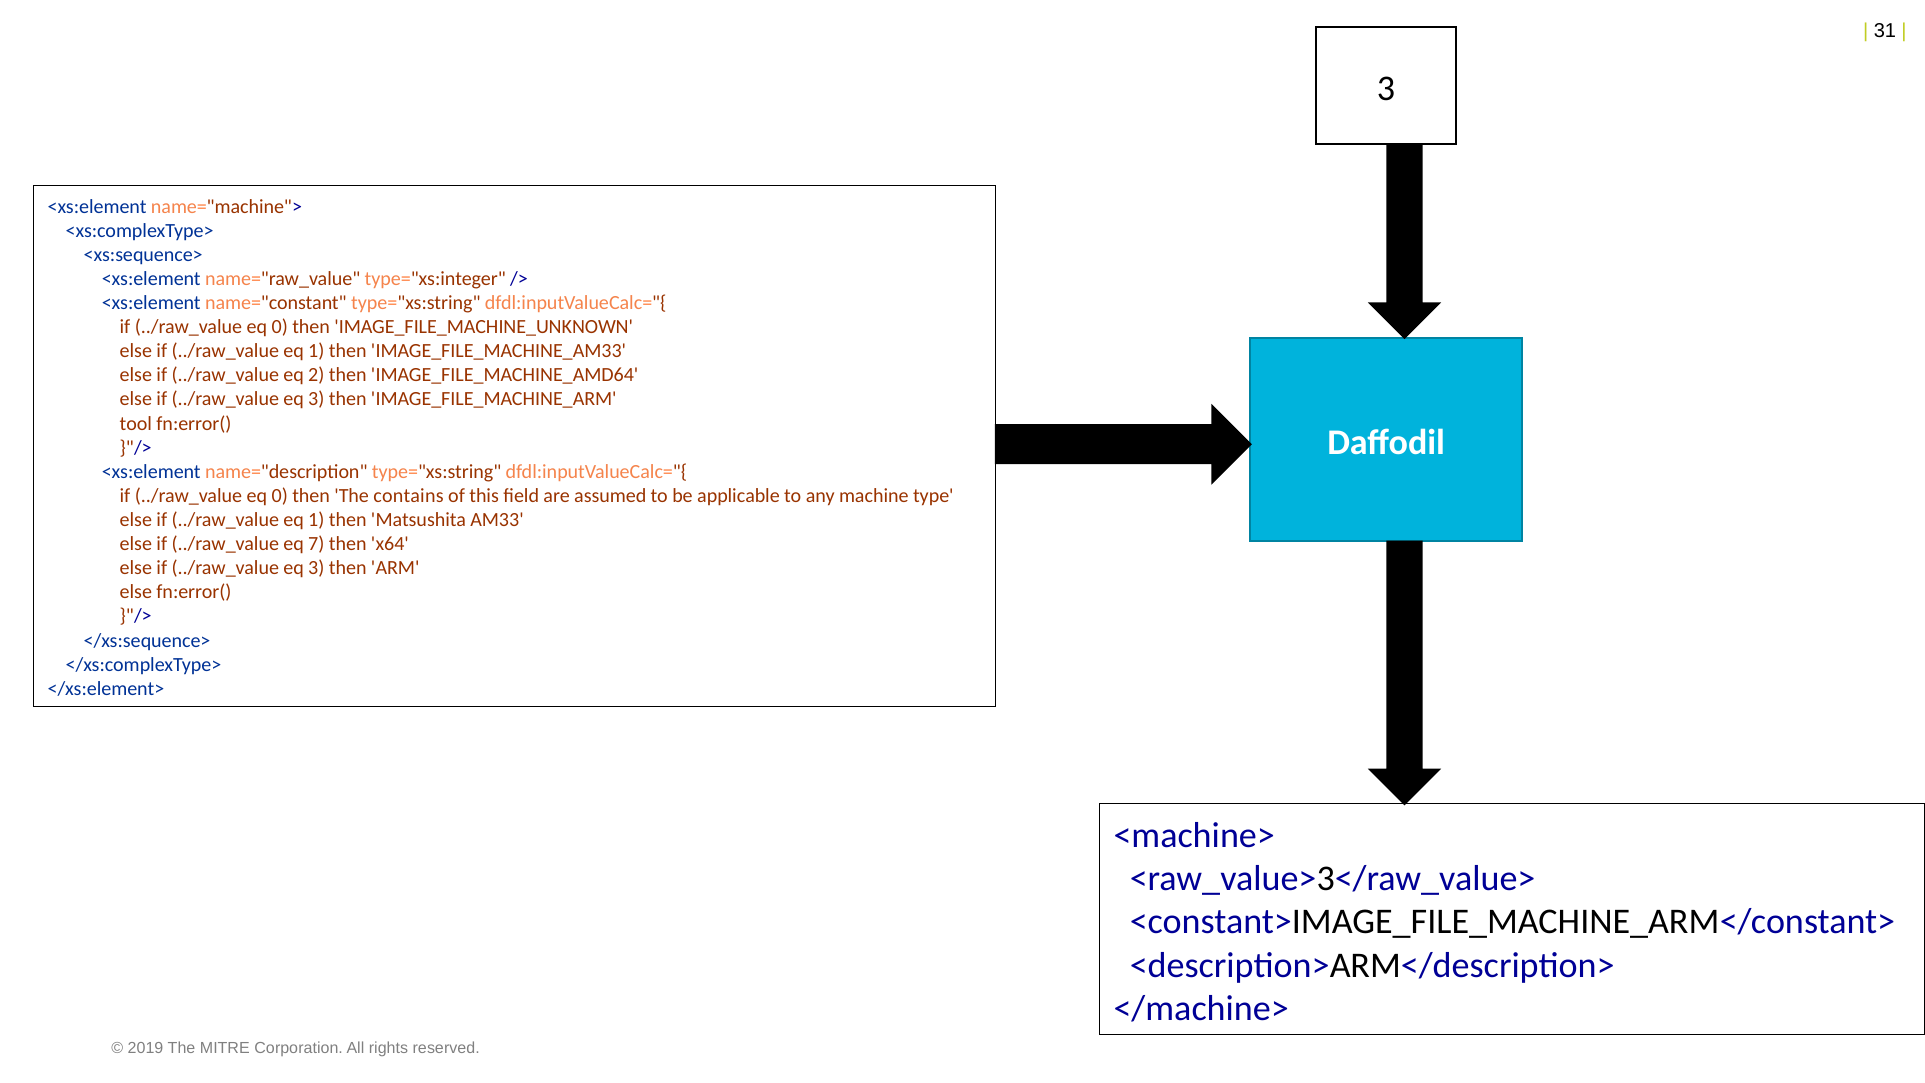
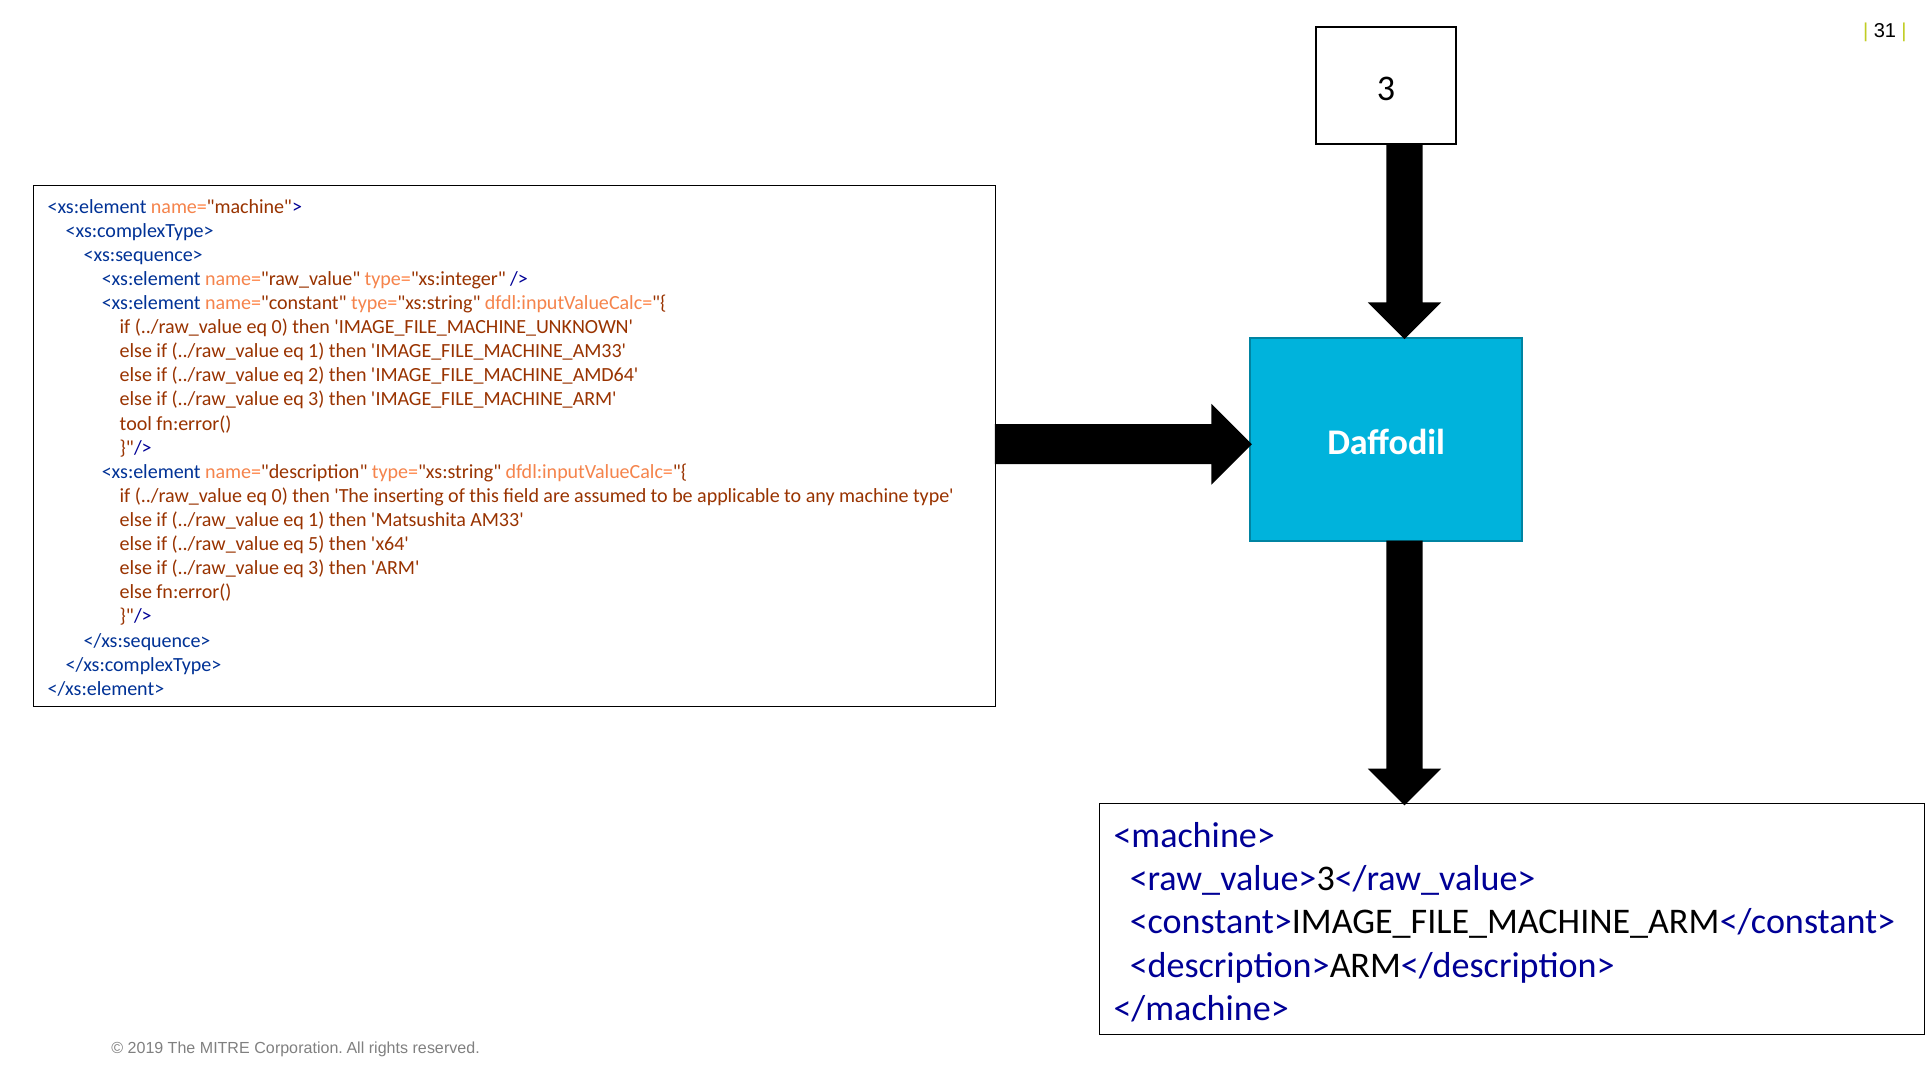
contains: contains -> inserting (409, 496)
7: 7 -> 5 (316, 544)
